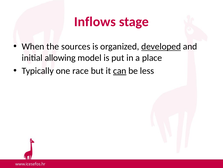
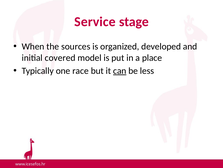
Inflows: Inflows -> Service (95, 22)
developed underline: present -> none (161, 46)
allowing: allowing -> covered (60, 58)
